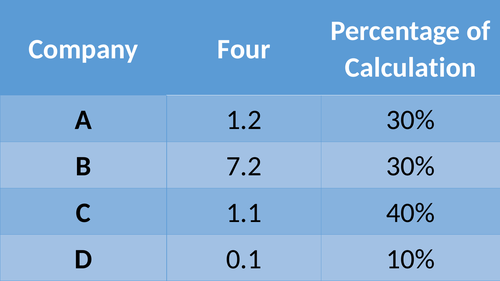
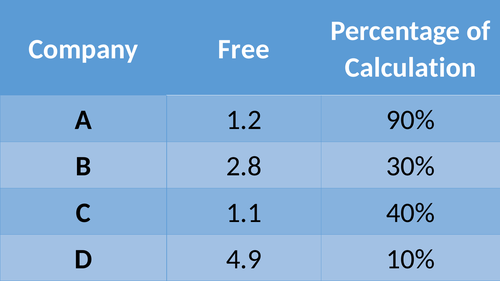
Four: Four -> Free (244, 49)
1.2 30%: 30% -> 90% (411, 120)
7.2: 7.2 -> 2.8 (244, 167)
0.1: 0.1 -> 4.9 (244, 259)
